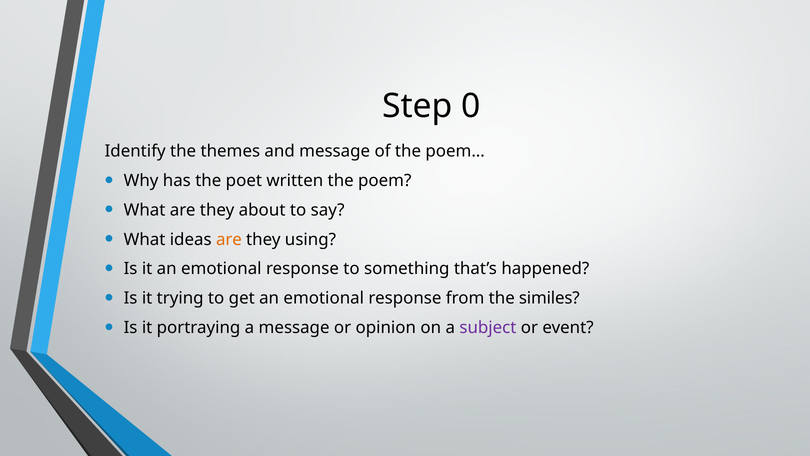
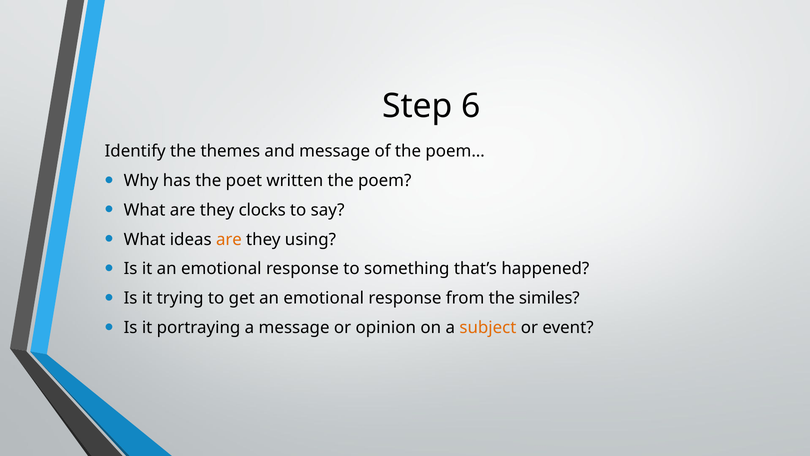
0: 0 -> 6 (471, 106)
about: about -> clocks (262, 210)
subject colour: purple -> orange (488, 327)
